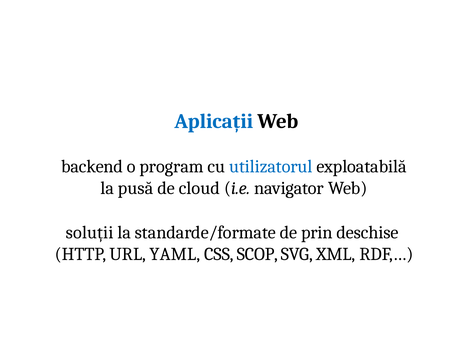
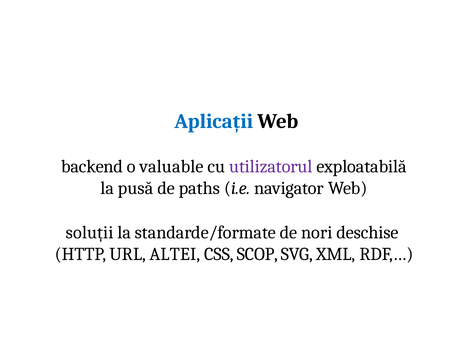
program: program -> valuable (172, 166)
utilizatorul colour: blue -> purple (271, 166)
cloud: cloud -> paths (199, 188)
prin: prin -> nori (317, 232)
YAML: YAML -> ALTEI (175, 254)
